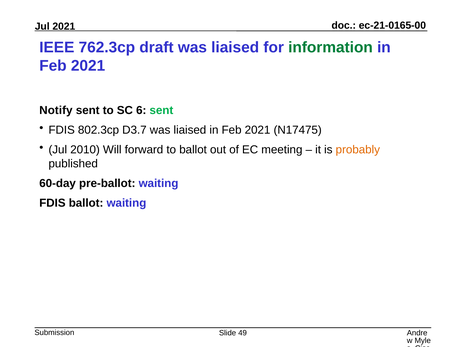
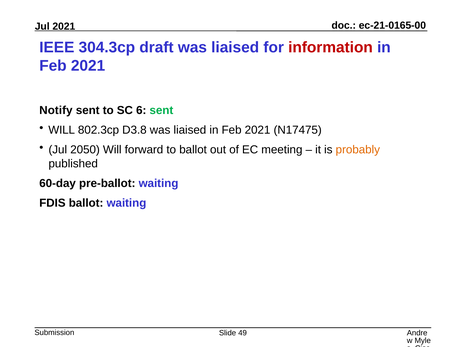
762.3cp: 762.3cp -> 304.3cp (107, 47)
information colour: green -> red (330, 47)
FDIS: FDIS -> WILL (62, 130)
D3.7: D3.7 -> D3.8 (134, 130)
2010: 2010 -> 2050 (85, 149)
